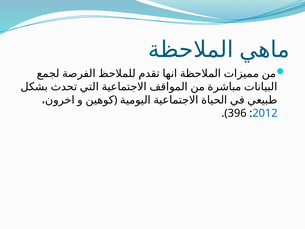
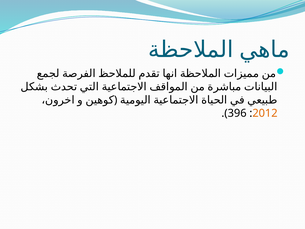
2012 colour: blue -> orange (265, 113)
